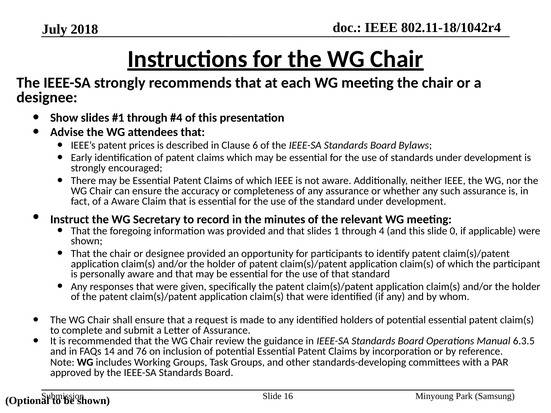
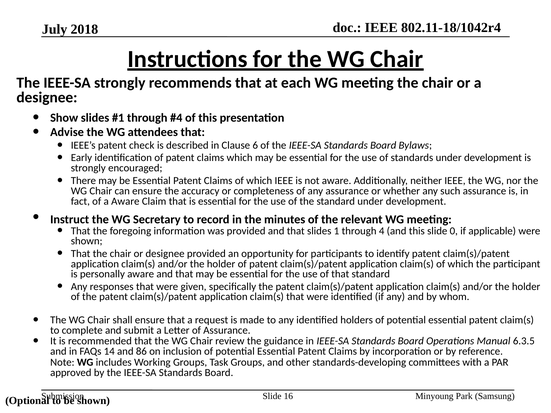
prices: prices -> check (142, 145)
76: 76 -> 86 (141, 352)
